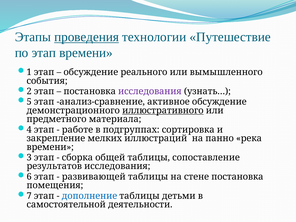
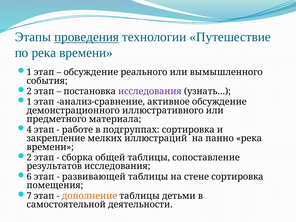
по этап: этап -> река (44, 53)
5: 5 -> 1 (29, 102)
иллюстративного underline: present -> none (163, 110)
3: 3 -> 2 (29, 158)
стене постановка: постановка -> сортировка (237, 177)
дополнение colour: blue -> orange (89, 196)
